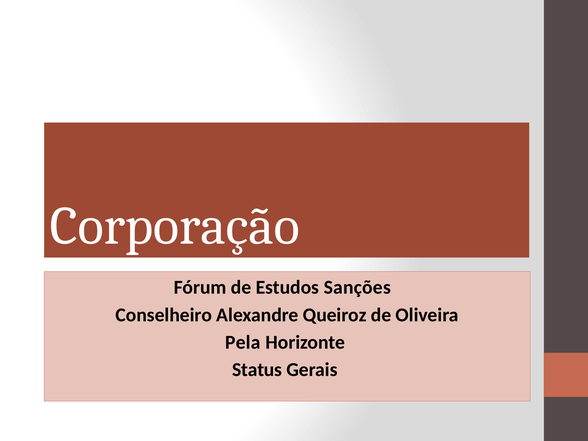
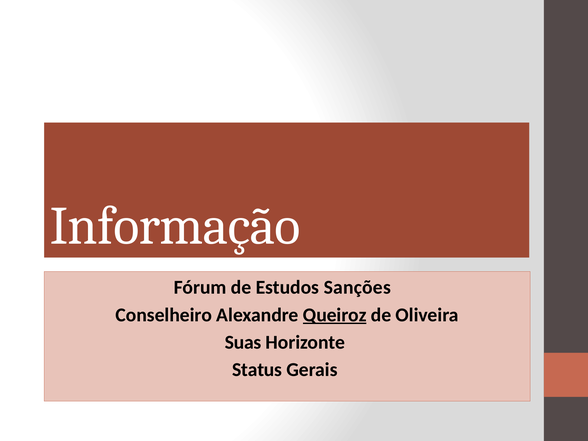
Corporação: Corporação -> Informação (175, 226)
Queiroz underline: none -> present (335, 315)
Pela: Pela -> Suas (243, 342)
